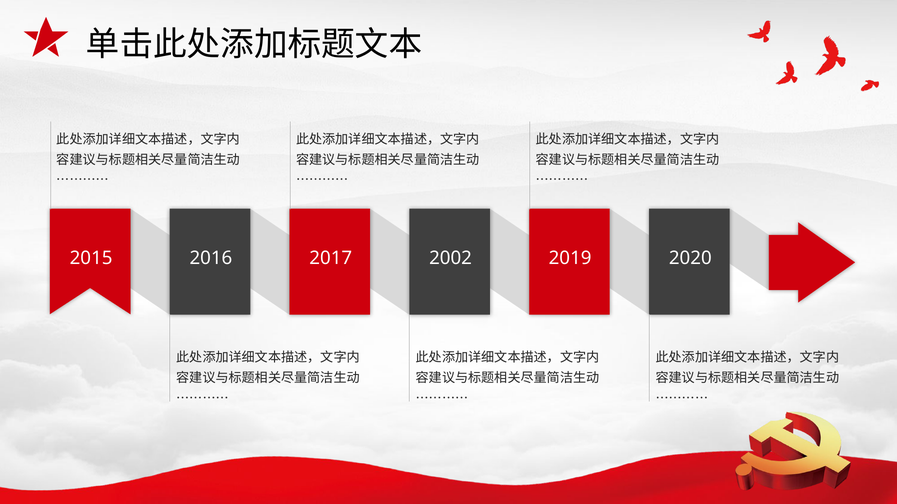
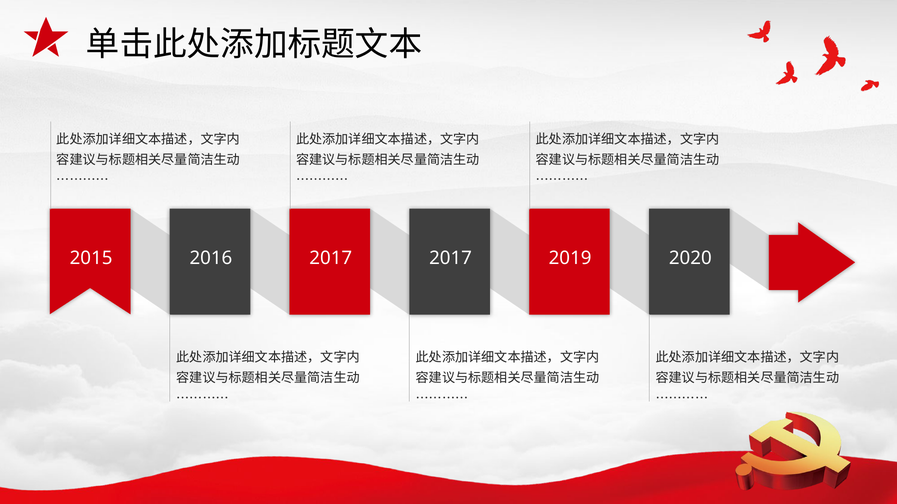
2017 2002: 2002 -> 2017 (451, 258)
